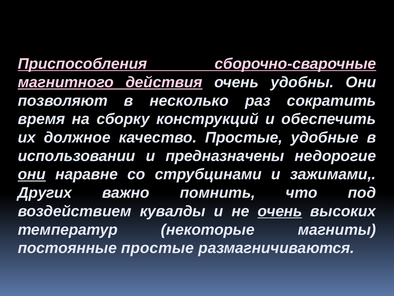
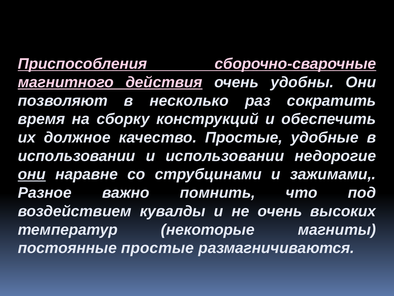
и предназначены: предназначены -> использовании (225, 156)
Других: Других -> Разное (45, 193)
очень underline: present -> none (280, 211)
